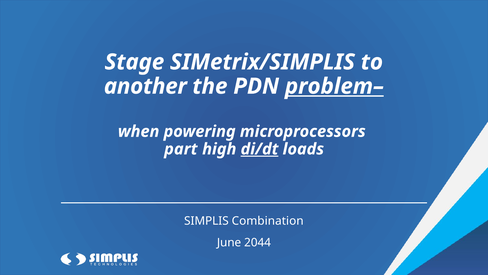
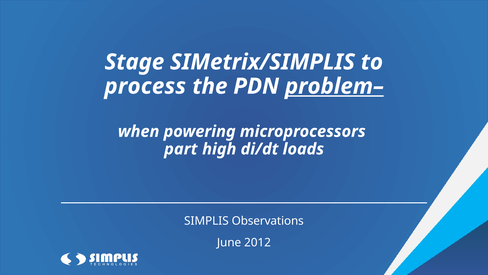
another: another -> process (145, 86)
di/dt underline: present -> none (260, 149)
Combination: Combination -> Observations (268, 220)
2044: 2044 -> 2012 (258, 242)
